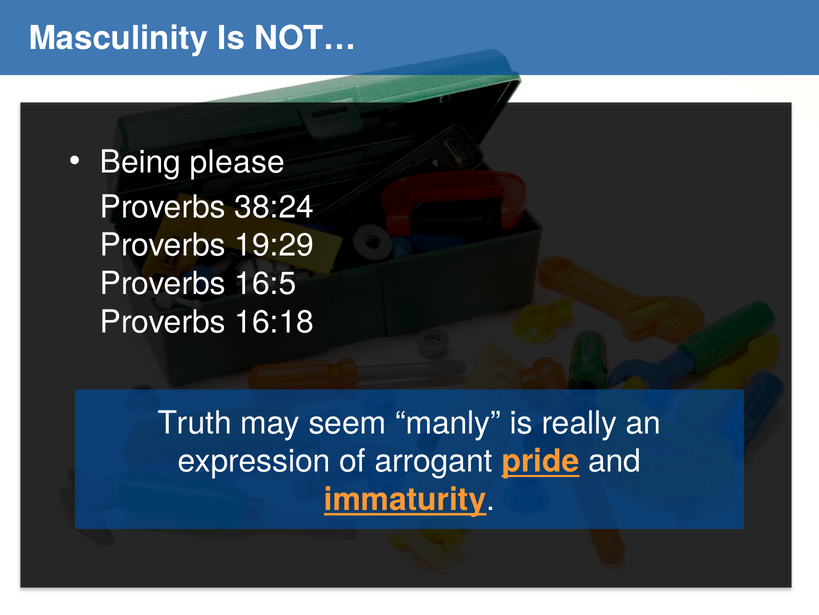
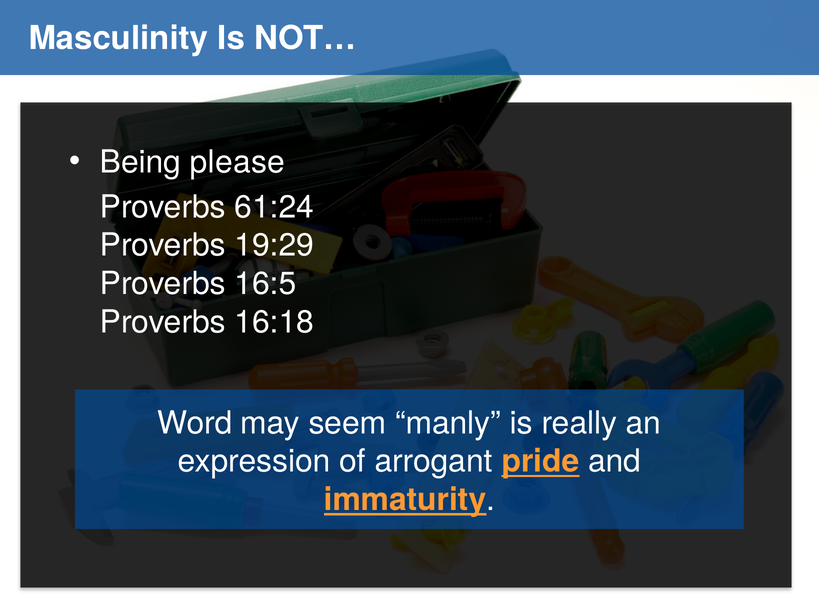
38:24: 38:24 -> 61:24 (274, 207)
Truth: Truth -> Word (195, 423)
